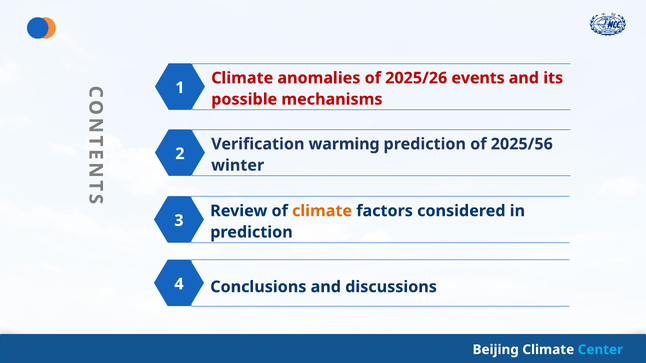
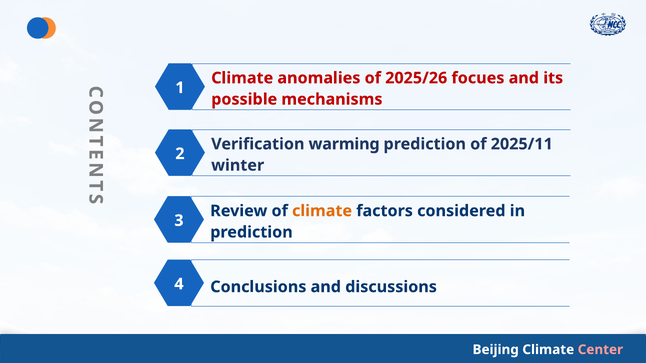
events: events -> focues (478, 78)
2025/56: 2025/56 -> 2025/11 (522, 144)
Center colour: light blue -> pink (600, 350)
